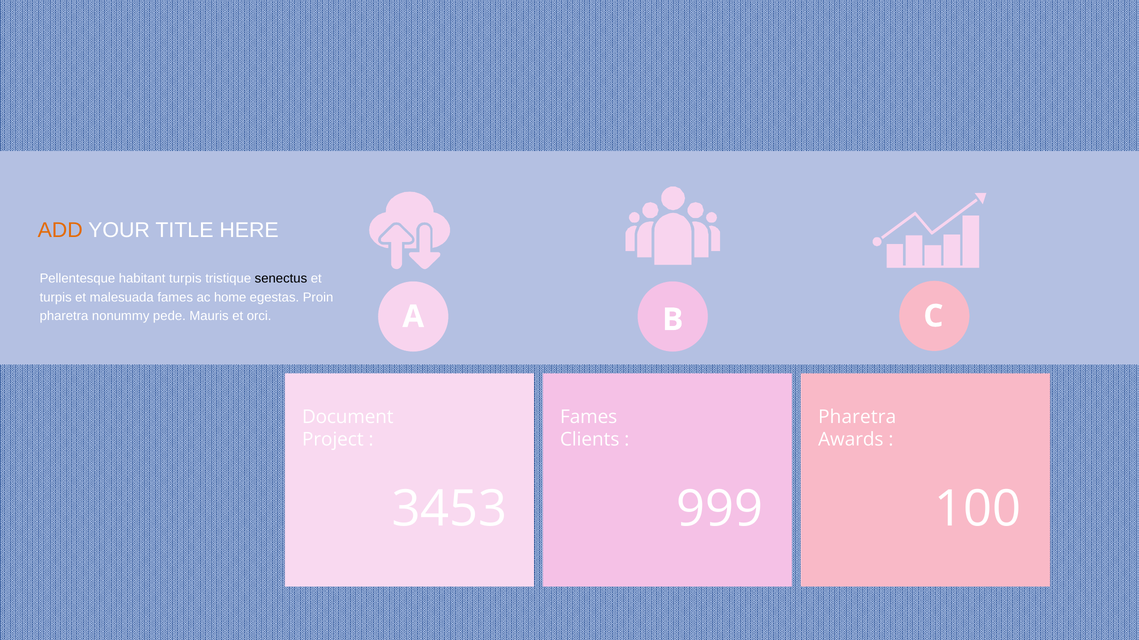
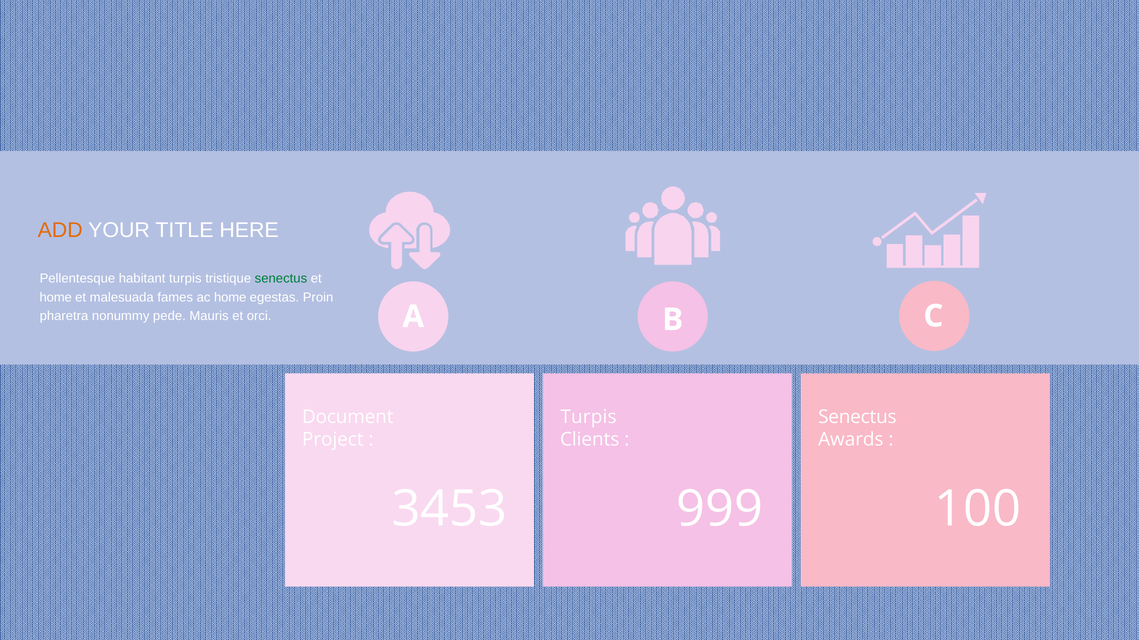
senectus colour: black -> green (281, 279)
turpis: turpis -> home (56, 298)
Fames: Fames -> Turpis (588, 417)
Pharetra: Pharetra -> Senectus (857, 417)
